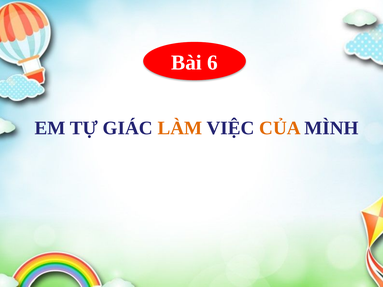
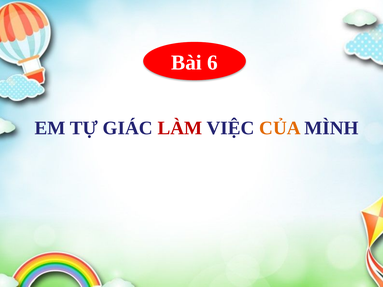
LÀM colour: orange -> red (180, 128)
